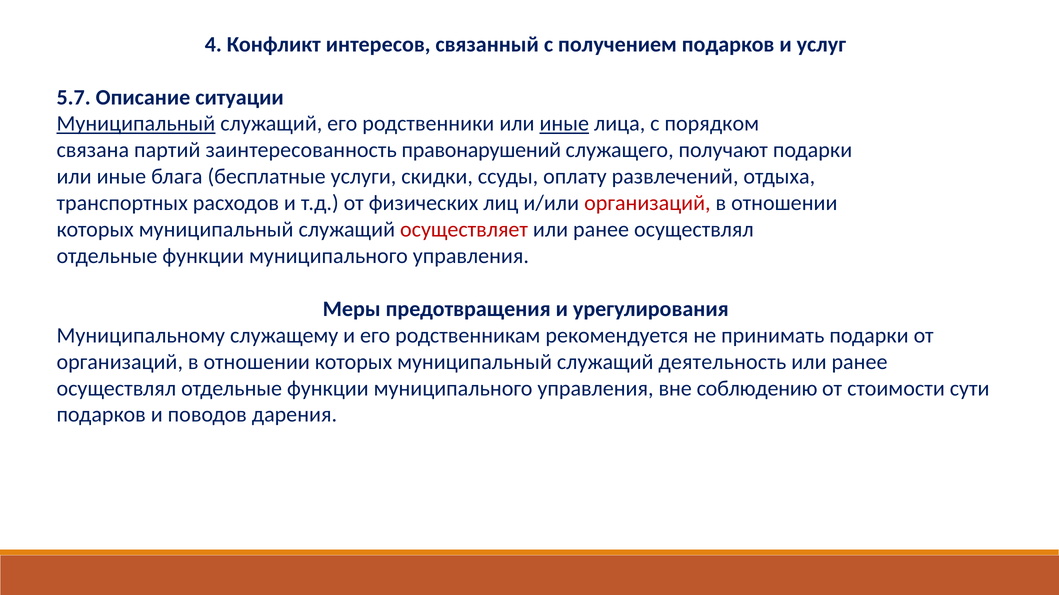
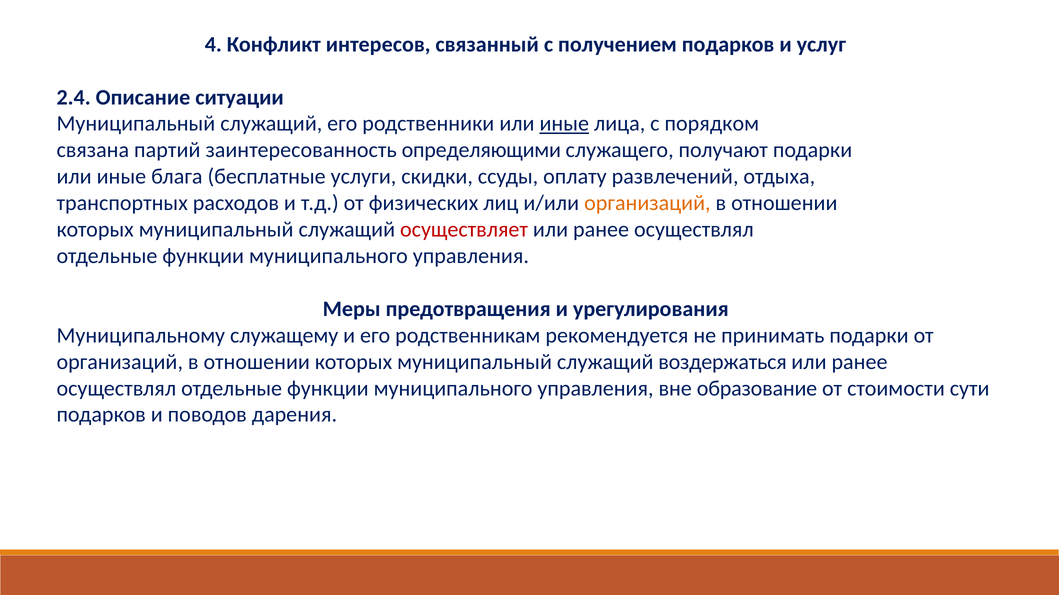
5.7: 5.7 -> 2.4 (74, 97)
Муниципальный underline: present -> none (136, 124)
правонарушений: правонарушений -> определяющими (481, 150)
организаций colour: red -> orange (647, 203)
деятельность: деятельность -> воздержаться (723, 362)
соблюдению: соблюдению -> образование (757, 389)
